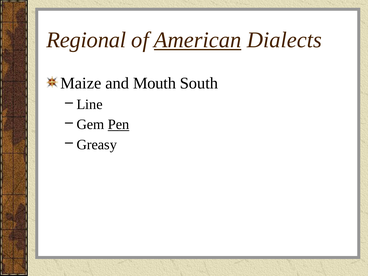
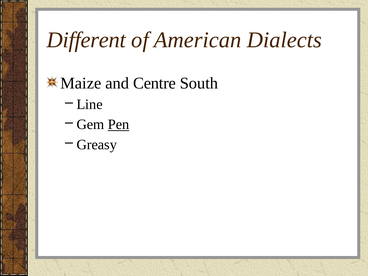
Regional: Regional -> Different (86, 40)
American underline: present -> none (198, 40)
Mouth: Mouth -> Centre (154, 83)
